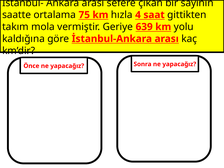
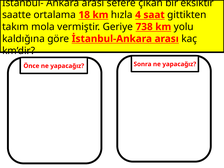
sayının: sayının -> eksiktir (197, 3)
75: 75 -> 18 (84, 15)
639: 639 -> 738 (144, 27)
